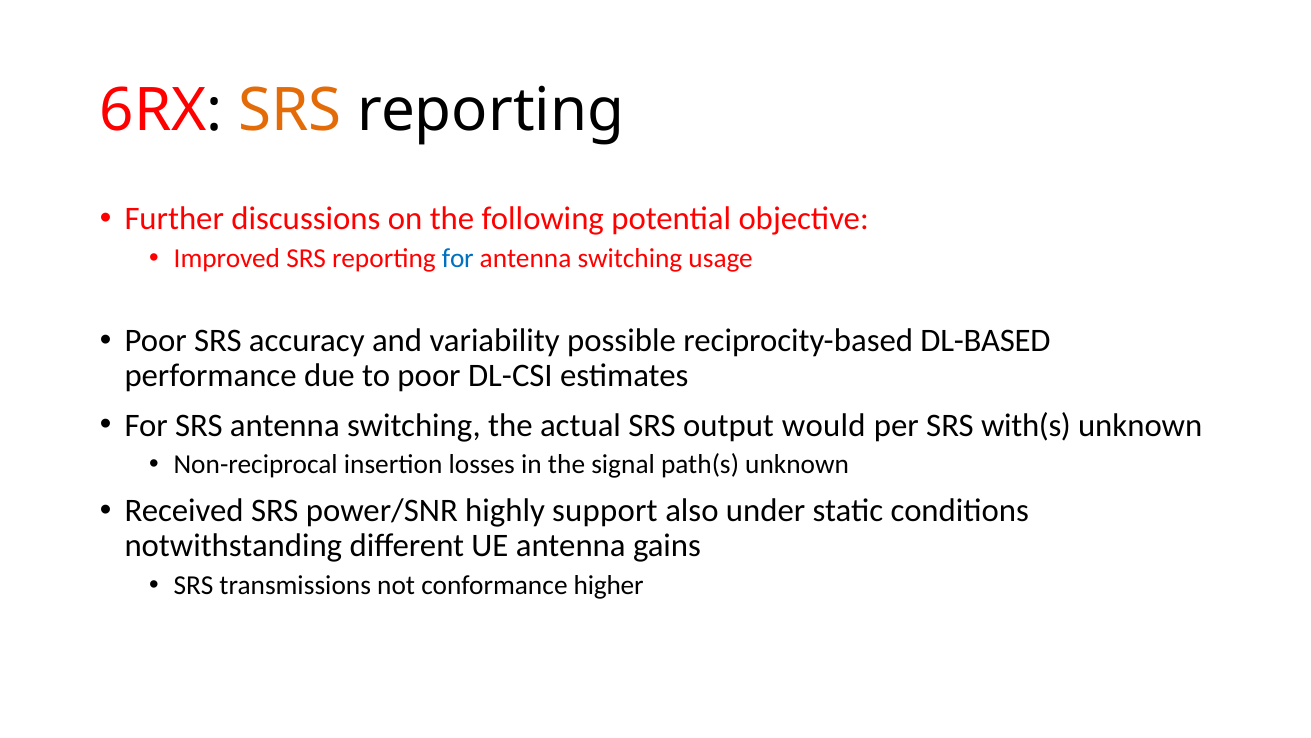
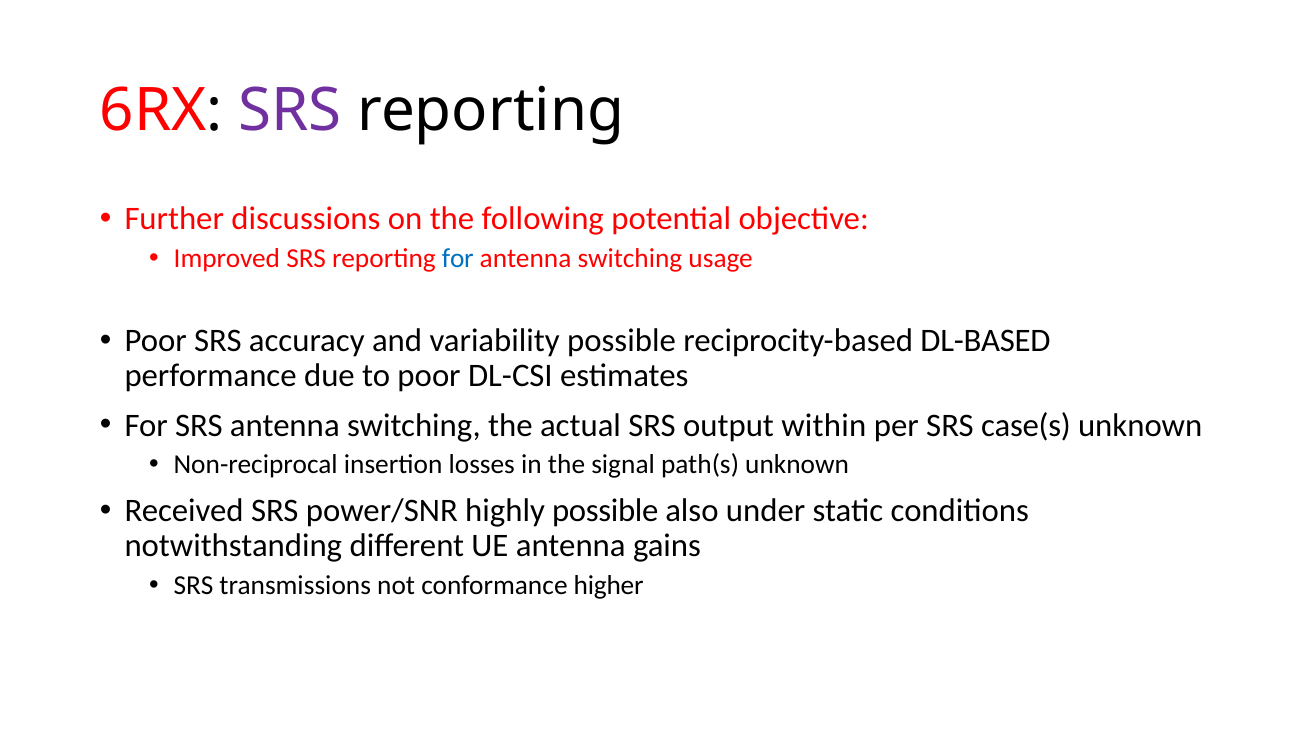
SRS colour: orange -> purple (290, 110)
would: would -> within (824, 425)
with(s: with(s -> case(s (1026, 425)
highly support: support -> possible (605, 510)
